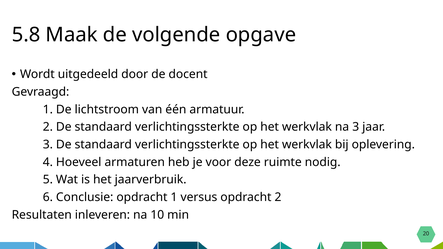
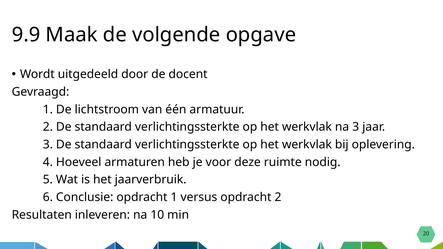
5.8: 5.8 -> 9.9 (26, 35)
